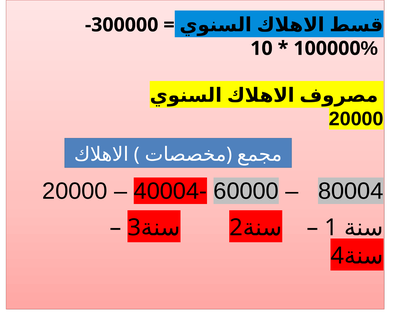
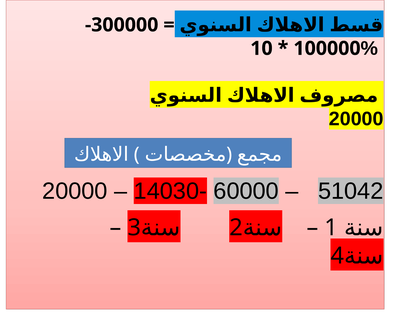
40004-: 40004- -> 14030- (170, 191)
80004: 80004 -> 51042 (351, 191)
